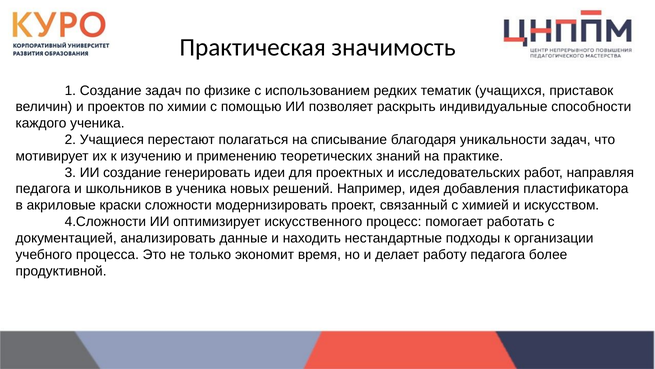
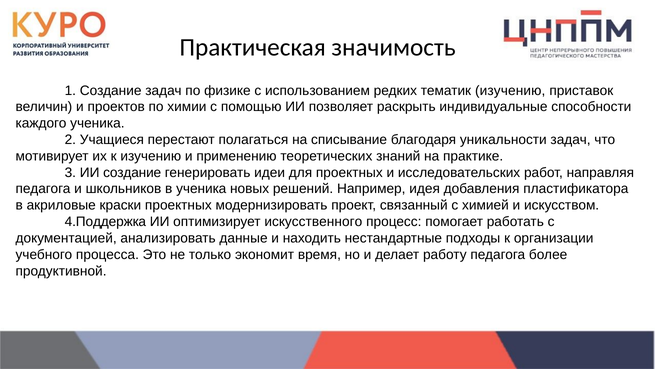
тематик учащихся: учащихся -> изучению (510, 90)
краски сложности: сложности -> проектных (178, 205)
4.Сложности: 4.Сложности -> 4.Поддержка (105, 221)
